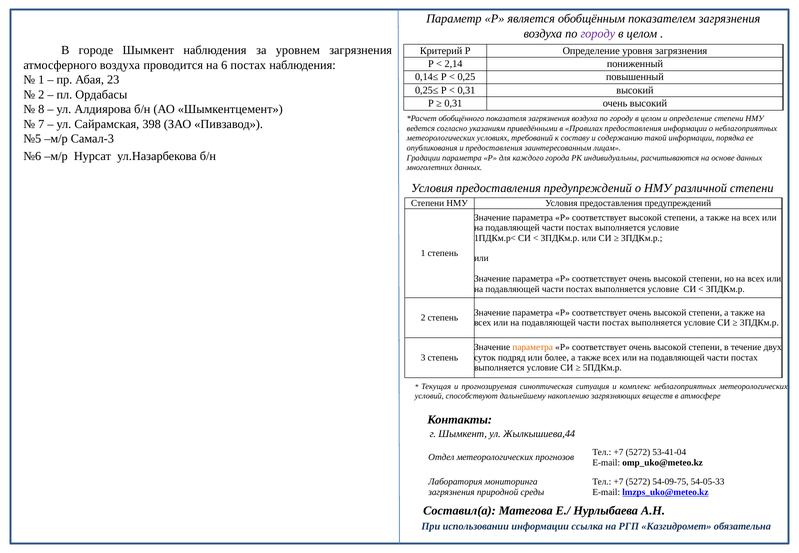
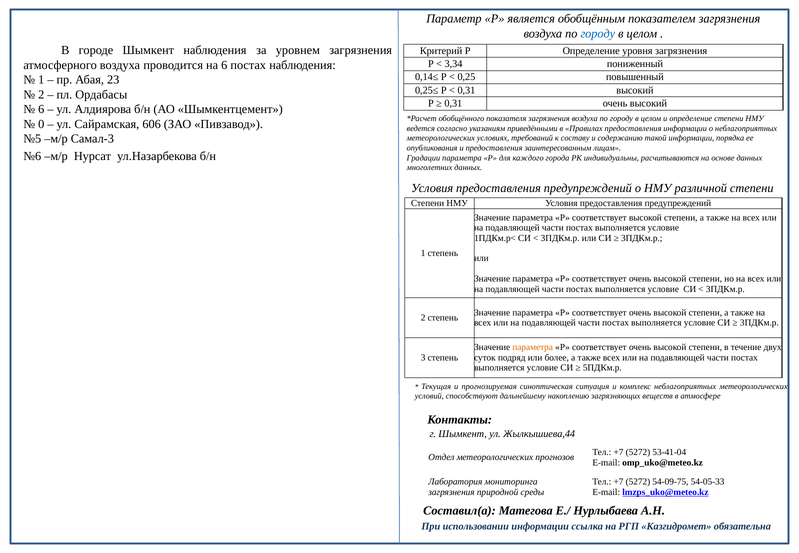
городу colour: purple -> blue (598, 34)
2,14: 2,14 -> 3,34 (453, 64)
8: 8 -> 6 (41, 109)
7: 7 -> 0 (41, 124)
398: 398 -> 606 (152, 124)
